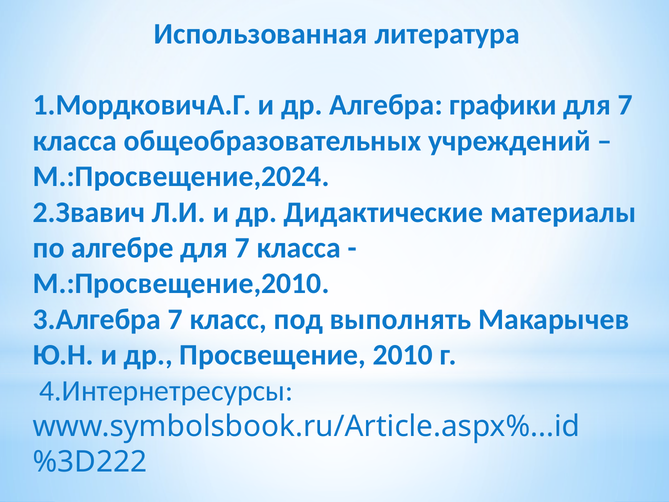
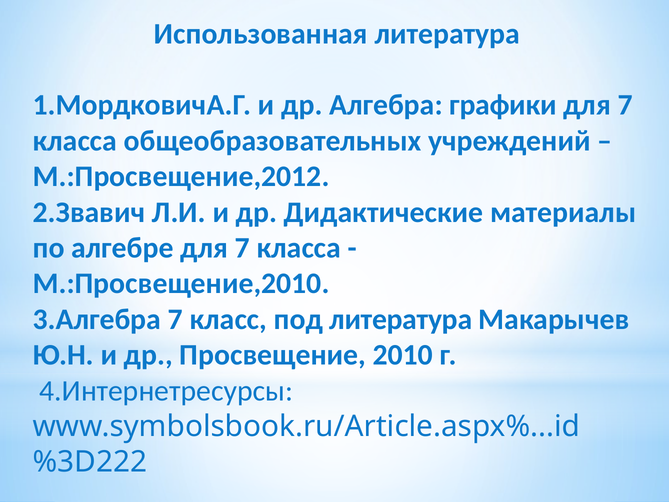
М.:Просвещение,2024: М.:Просвещение,2024 -> М.:Просвещение,2012 (181, 176)
под выполнять: выполнять -> литература (401, 319)
